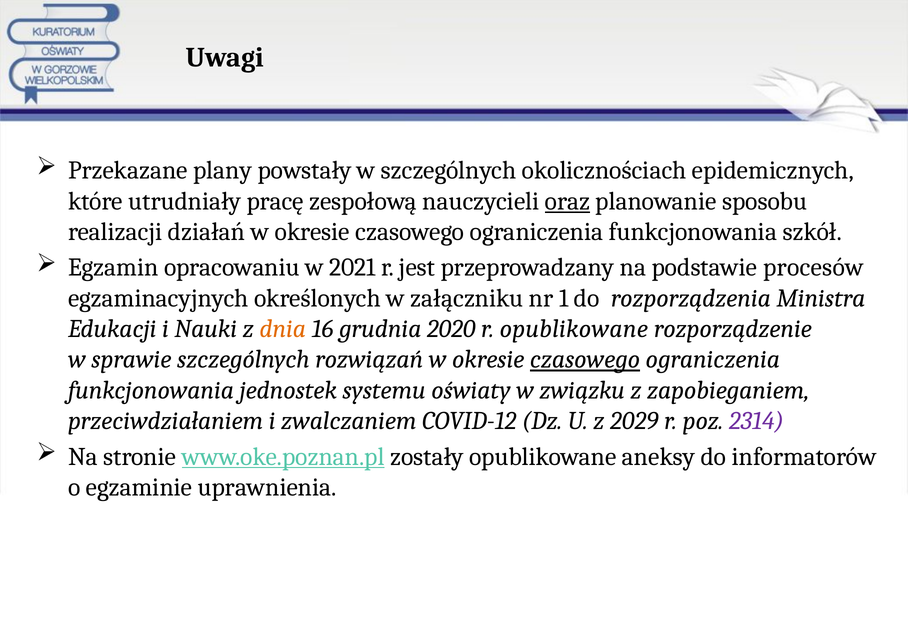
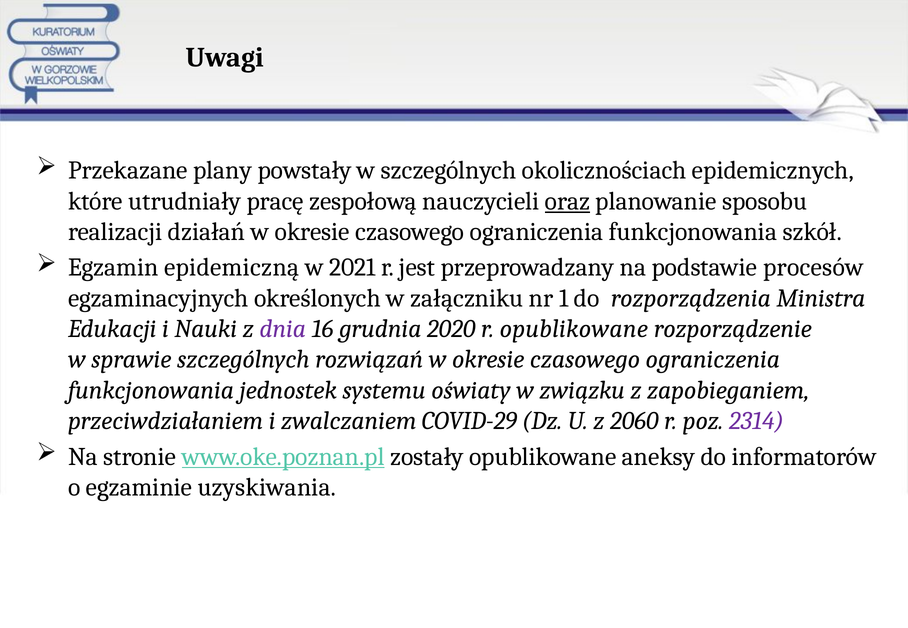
opracowaniu: opracowaniu -> epidemiczną (232, 268)
dnia colour: orange -> purple (283, 329)
czasowego underline: present -> none (585, 360)
COVID-12: COVID-12 -> COVID-29 (469, 421)
2029: 2029 -> 2060 (634, 421)
uprawnienia: uprawnienia -> uzyskiwania (267, 488)
